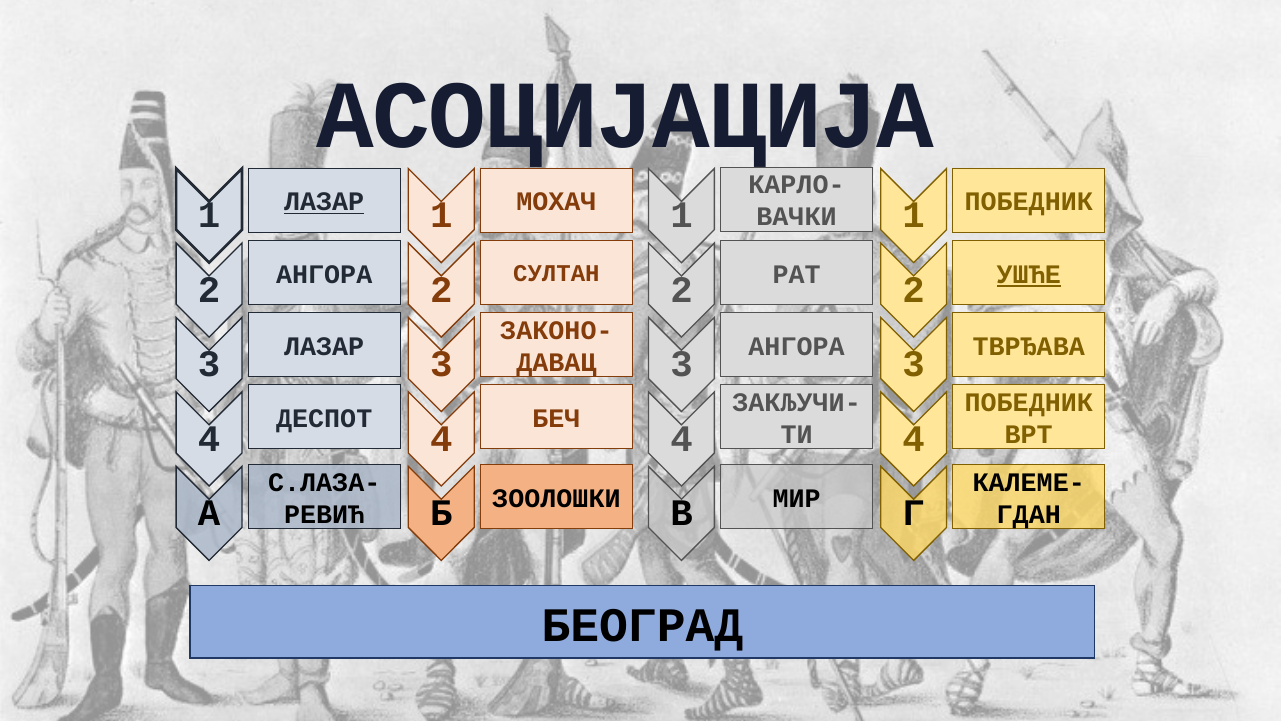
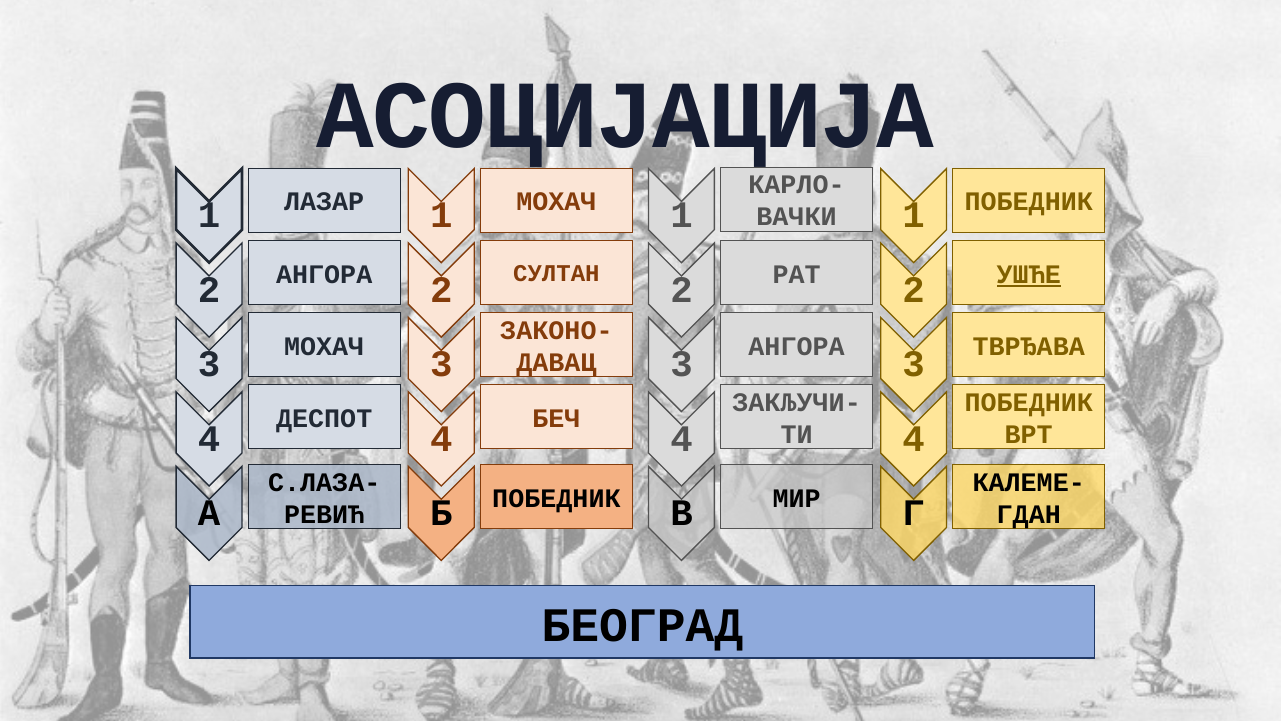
ЛАЗАР underline: present -> none (324, 202)
ЛАЗАР: ЛАЗАР -> МОХАЧ (324, 346)
ЗООЛОШКИ: ЗООЛОШКИ -> ПОБЕДНИК (556, 498)
